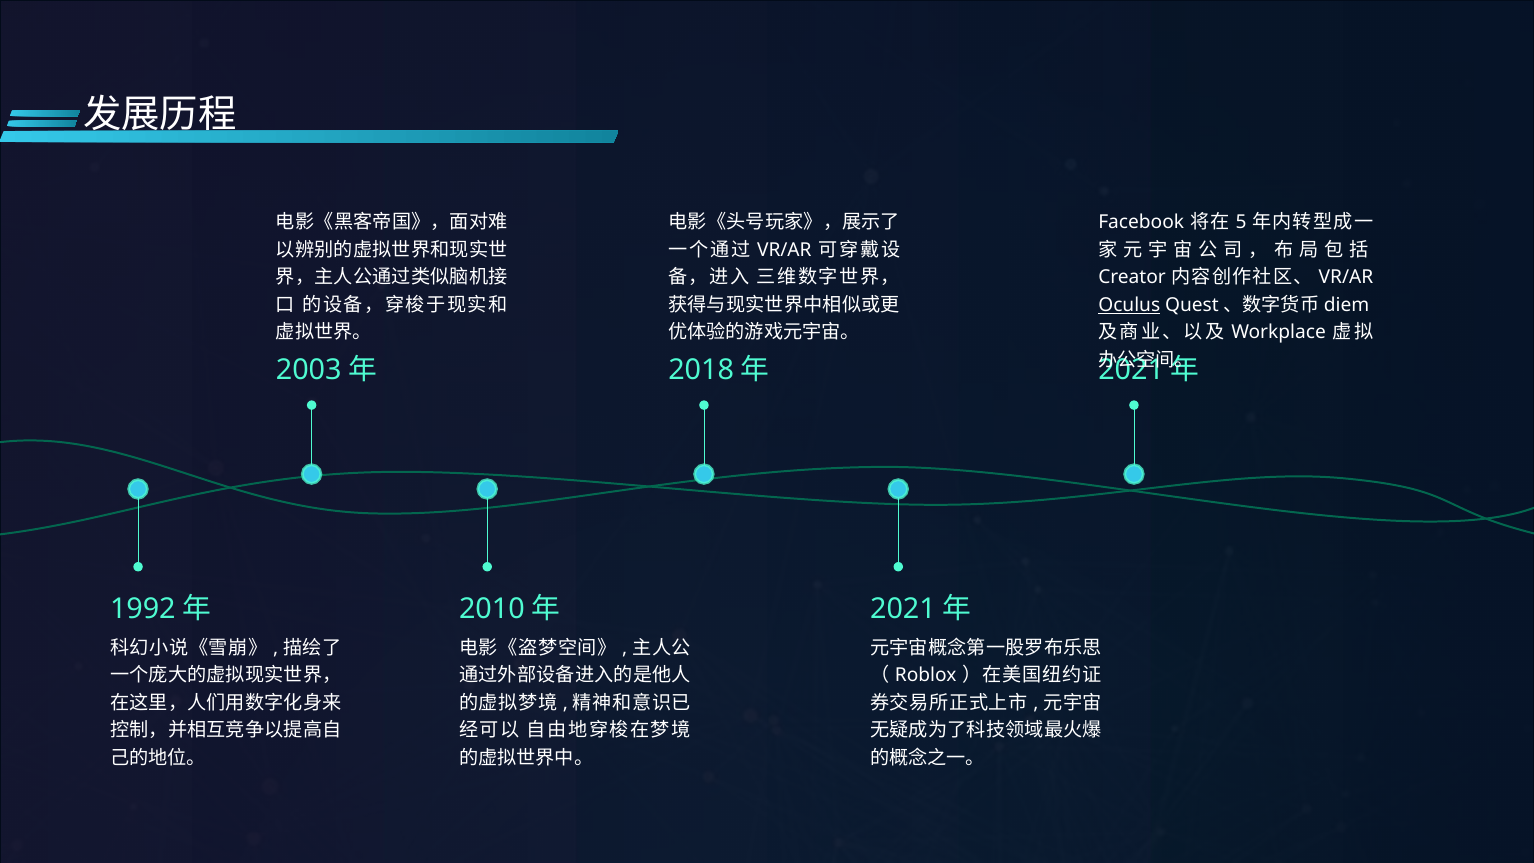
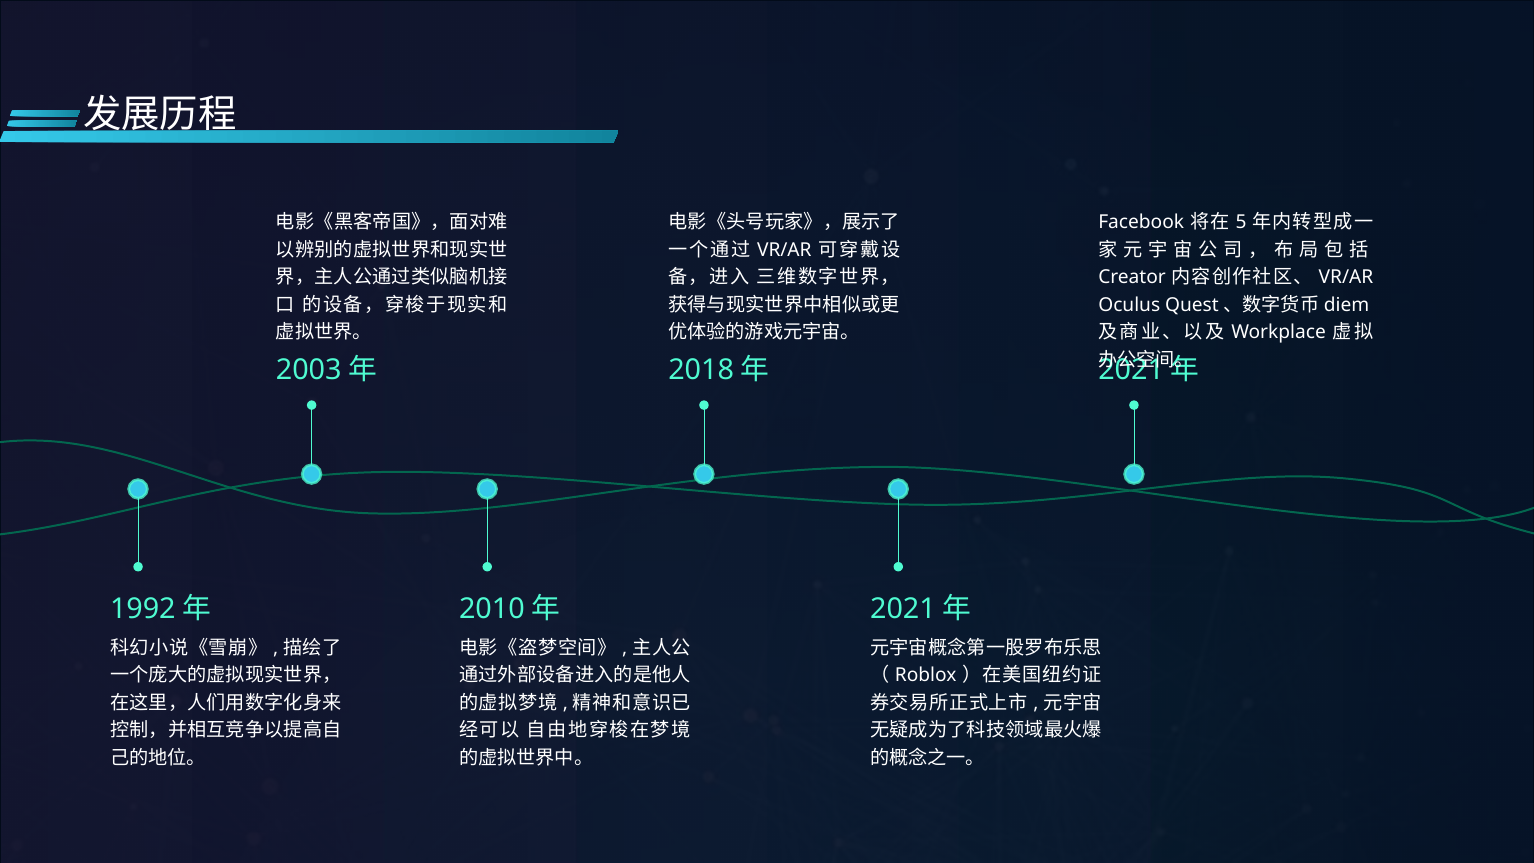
Oculus underline: present -> none (1129, 305)
